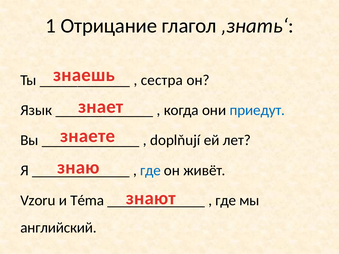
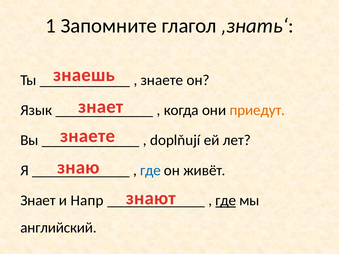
Отрицание: Отрицание -> Запомните (109, 26)
сестра: сестра -> знаете (162, 80)
приедут colour: blue -> orange (257, 110)
Vzoru: Vzoru -> Знает (38, 201)
Téma: Téma -> Напр (87, 201)
где underline: none -> present (226, 201)
